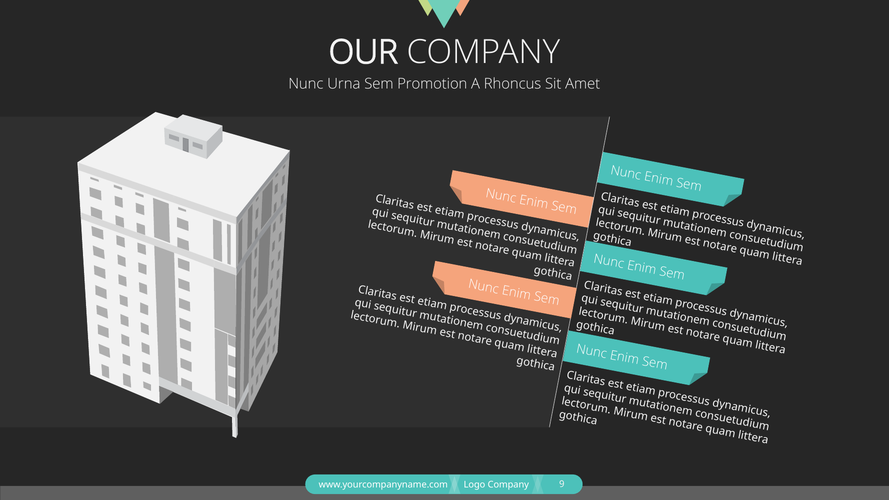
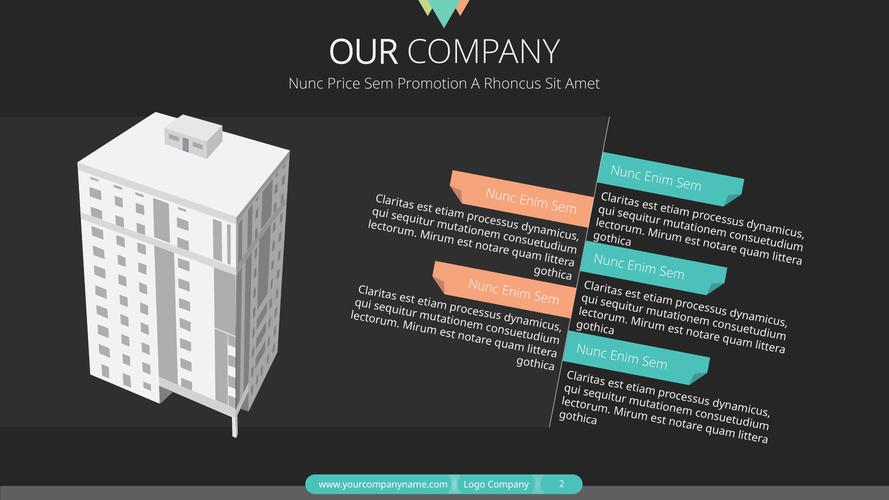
Urna: Urna -> Price (344, 84)
9: 9 -> 2 (562, 484)
